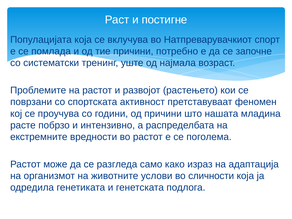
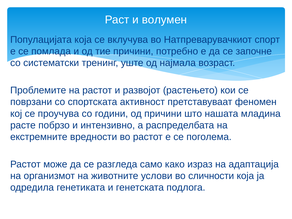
постигне: постигне -> волумен (164, 20)
